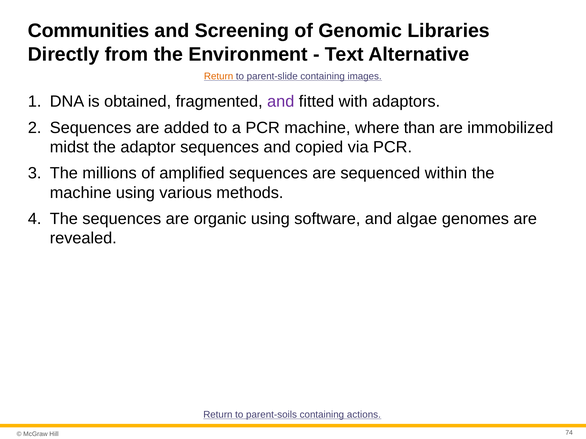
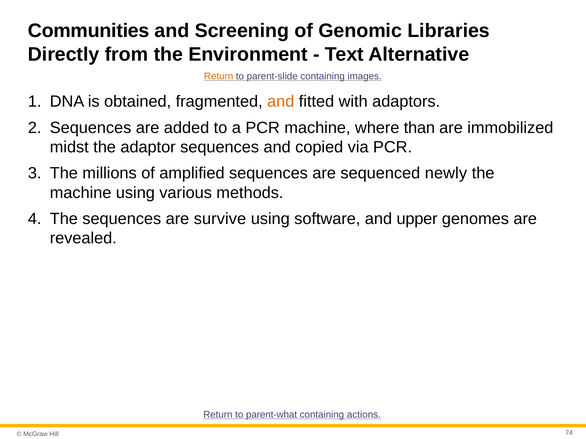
and colour: purple -> orange (281, 102)
within: within -> newly (446, 173)
organic: organic -> survive (220, 219)
algae: algae -> upper (417, 219)
parent-soils: parent-soils -> parent-what (272, 415)
